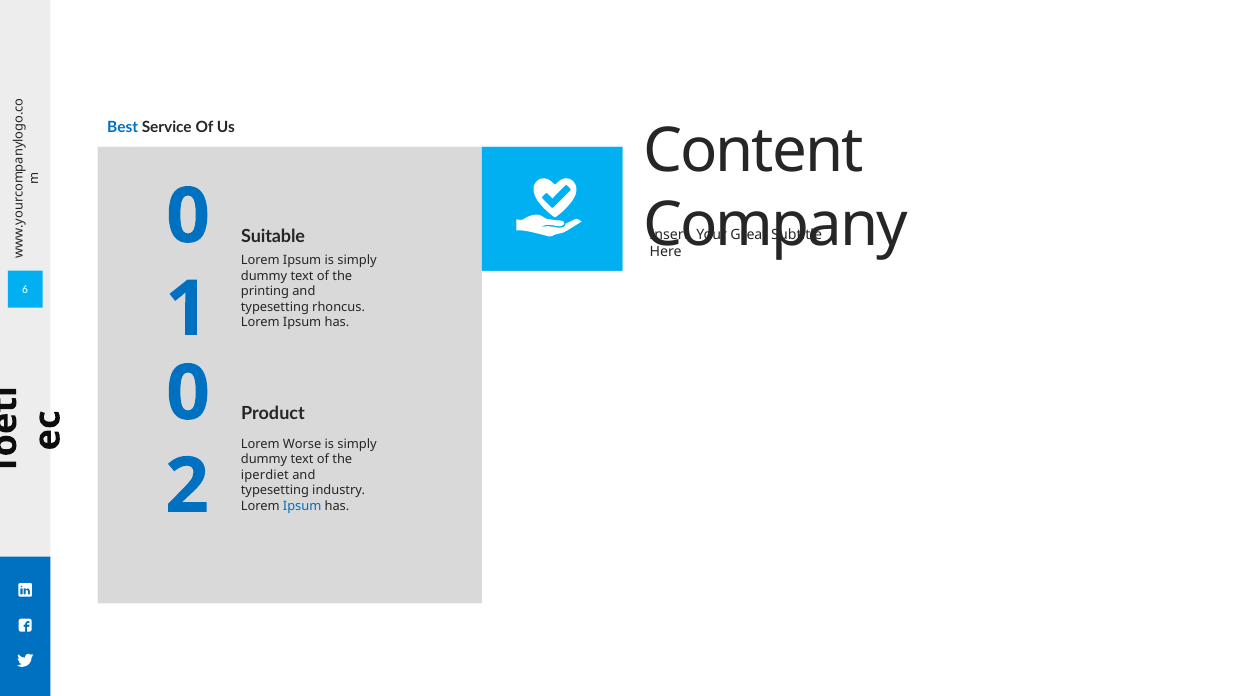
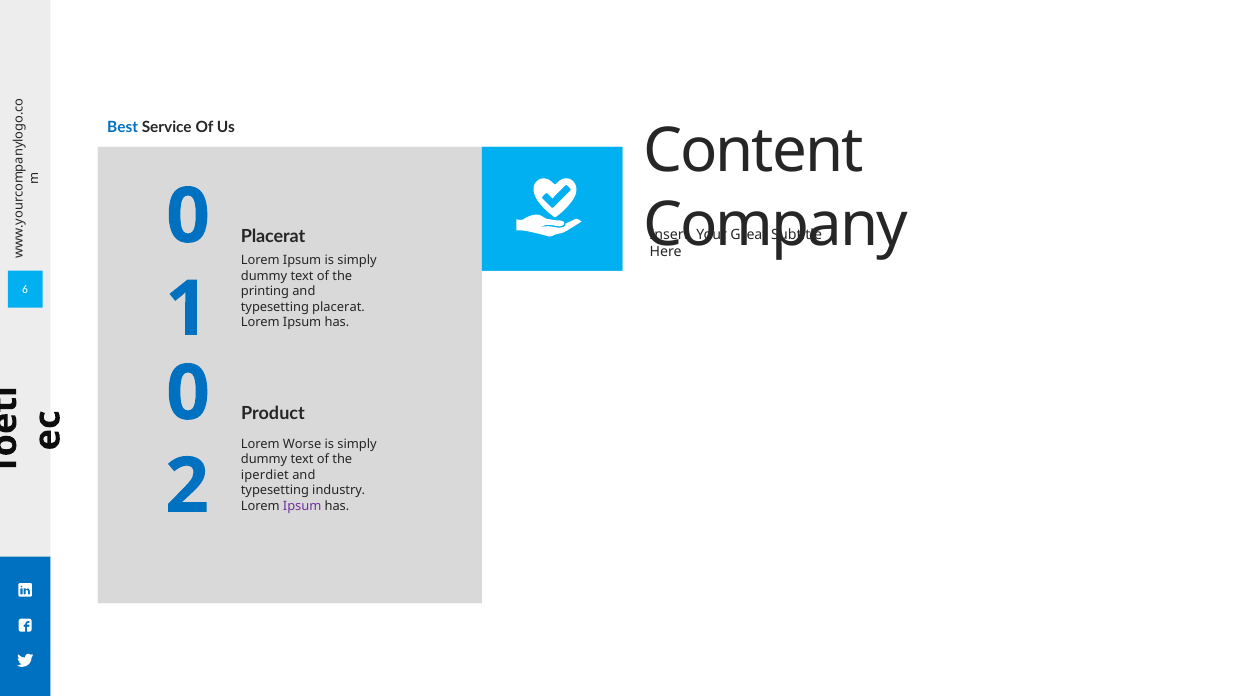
Suitable: Suitable -> Placerat (273, 237)
typesetting rhoncus: rhoncus -> placerat (339, 307)
Ipsum colour: blue -> purple (302, 506)
